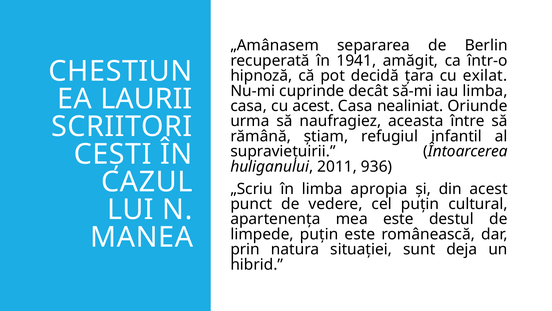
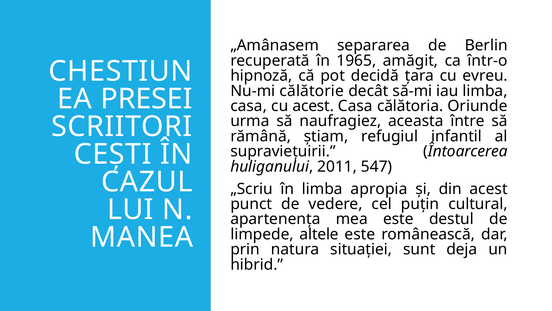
1941: 1941 -> 1965 (356, 61)
exilat: exilat -> evreu (485, 76)
cuprinde: cuprinde -> călătorie (312, 91)
LAURII: LAURII -> PRESEI (146, 99)
nealiniat: nealiniat -> călătoria (410, 106)
936: 936 -> 547 (377, 166)
limpede puțin: puțin -> altele (319, 234)
